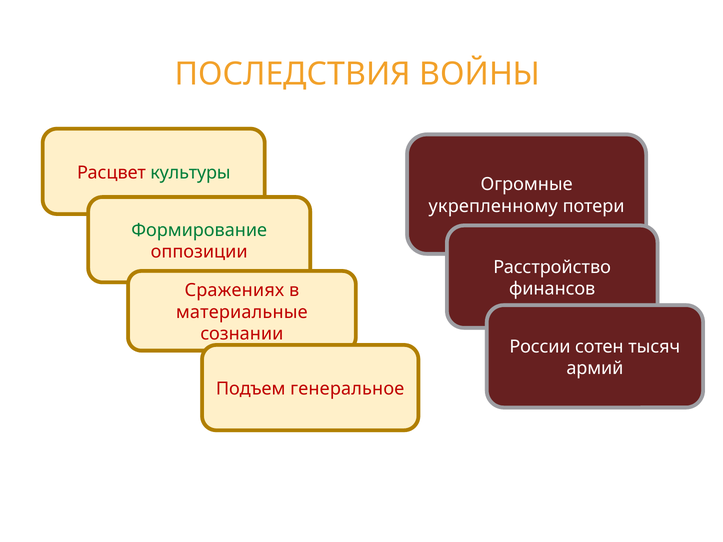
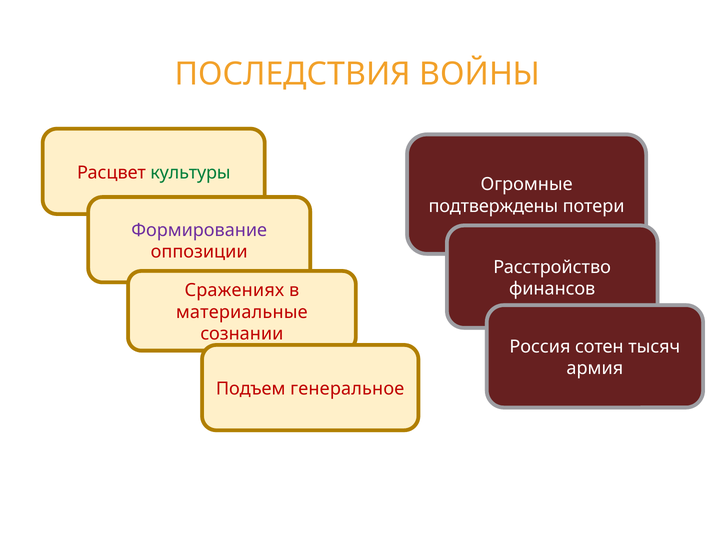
укрепленному: укрепленному -> подтверждены (493, 206)
Формирование colour: green -> purple (199, 230)
России: России -> Россия (540, 347)
армий: армий -> армия (595, 369)
